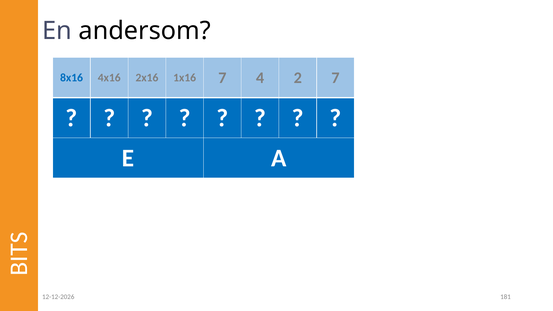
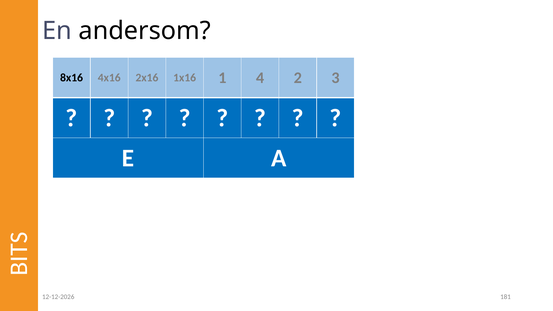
8x16 colour: blue -> black (72, 78)
1x16 7: 7 -> 1 (222, 78)
2 7: 7 -> 3 (335, 78)
